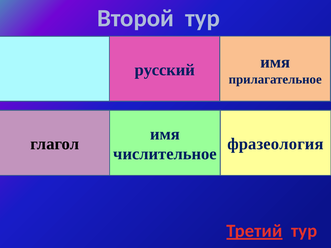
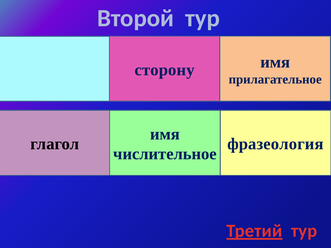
русский: русский -> сторону (165, 70)
